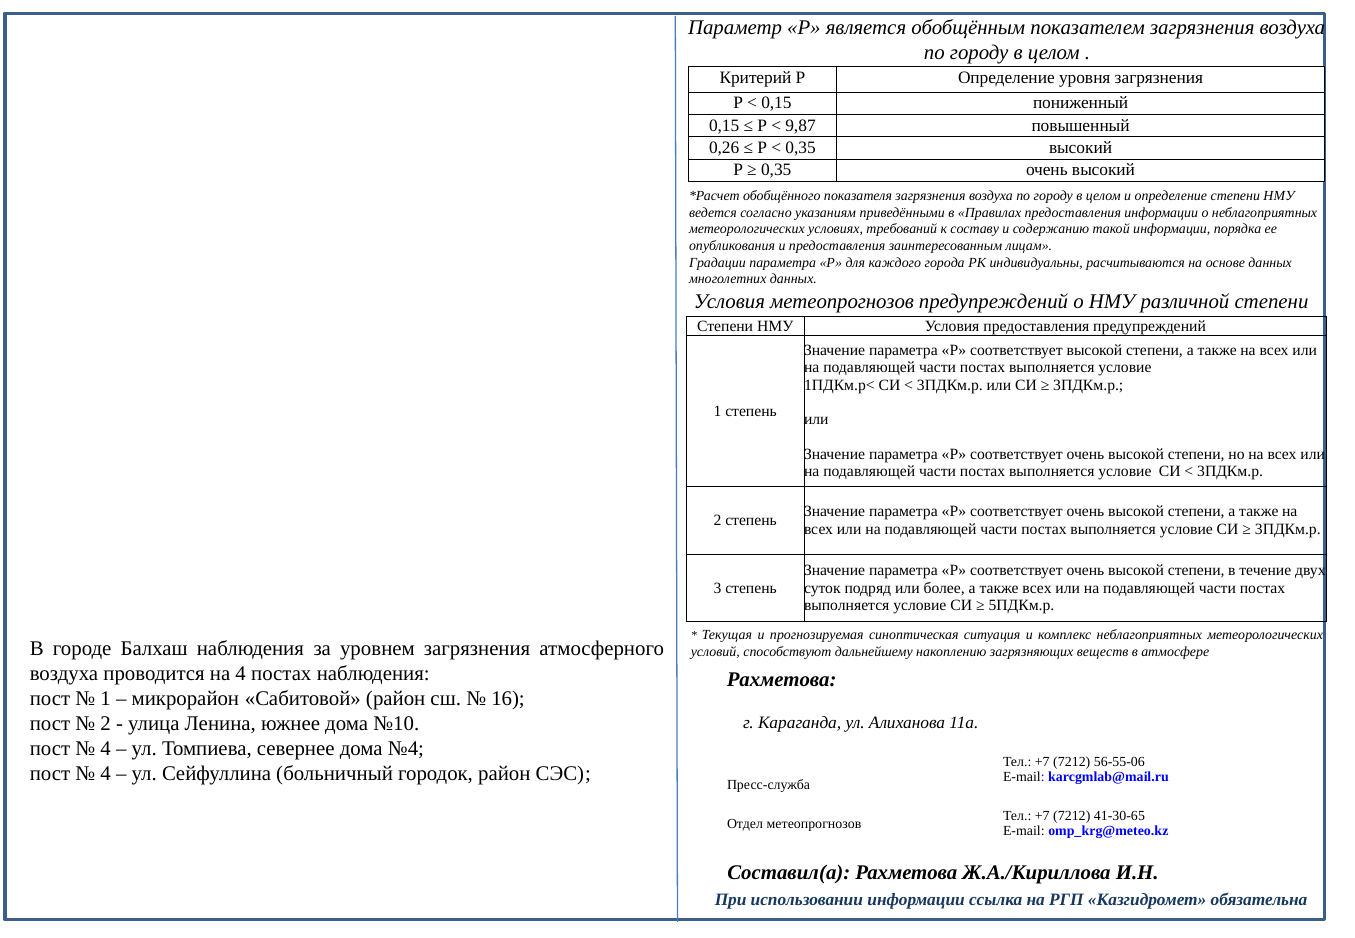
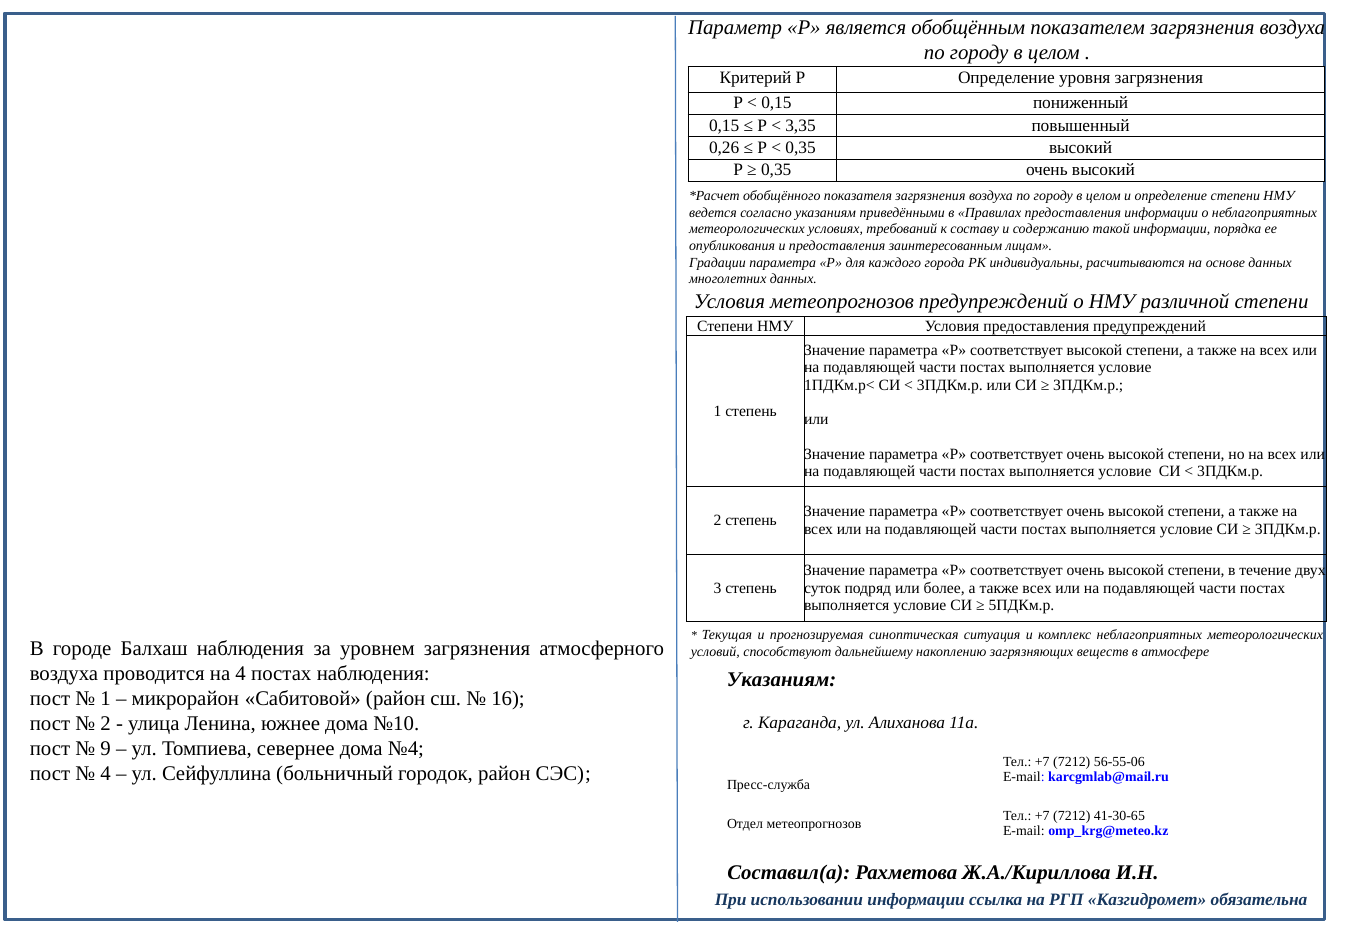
9,87: 9,87 -> 3,35 (801, 126)
Рахметова: Рахметова -> Указаниям (782, 680)
4: 4 -> 9 (106, 749)
